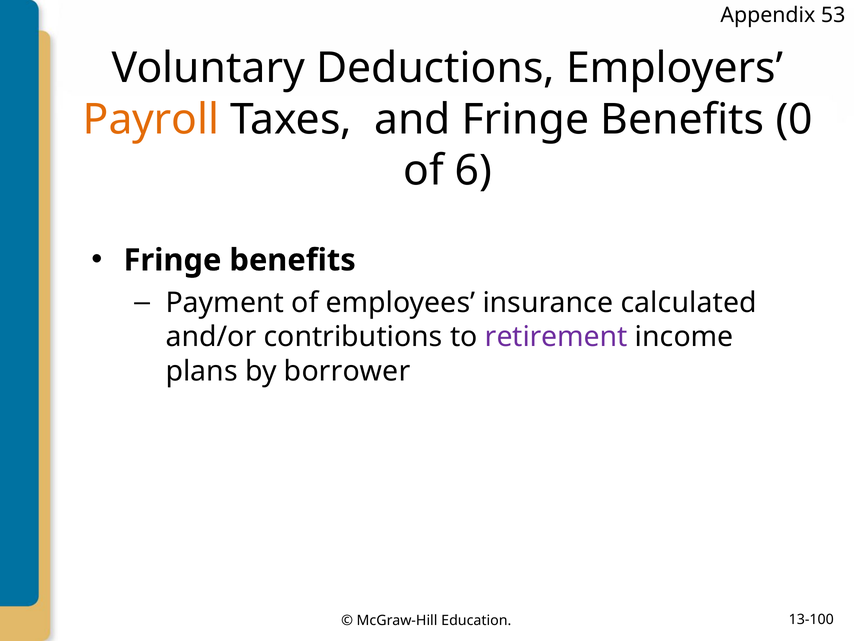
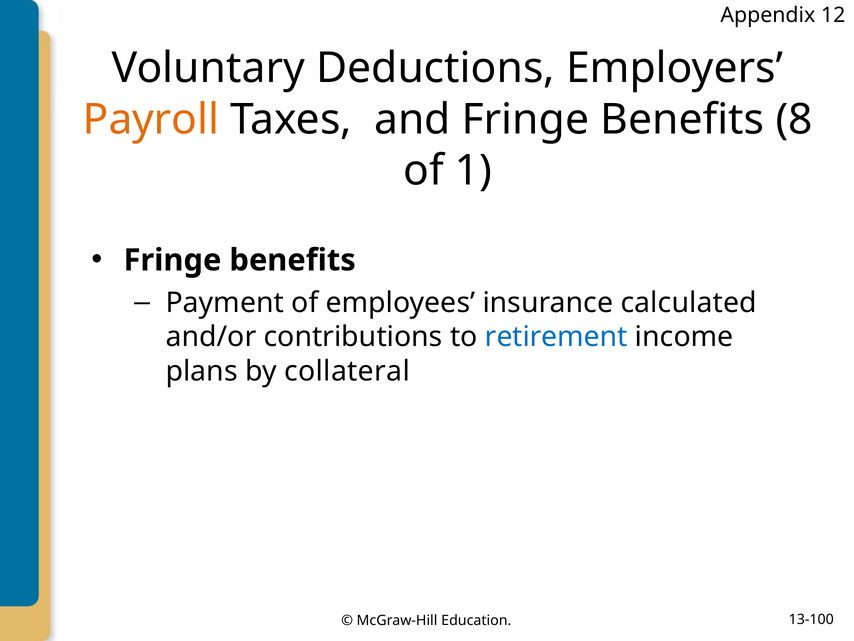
53: 53 -> 12 (833, 15)
0: 0 -> 8 (794, 119)
6: 6 -> 1 (473, 171)
retirement colour: purple -> blue (556, 337)
borrower: borrower -> collateral (347, 371)
